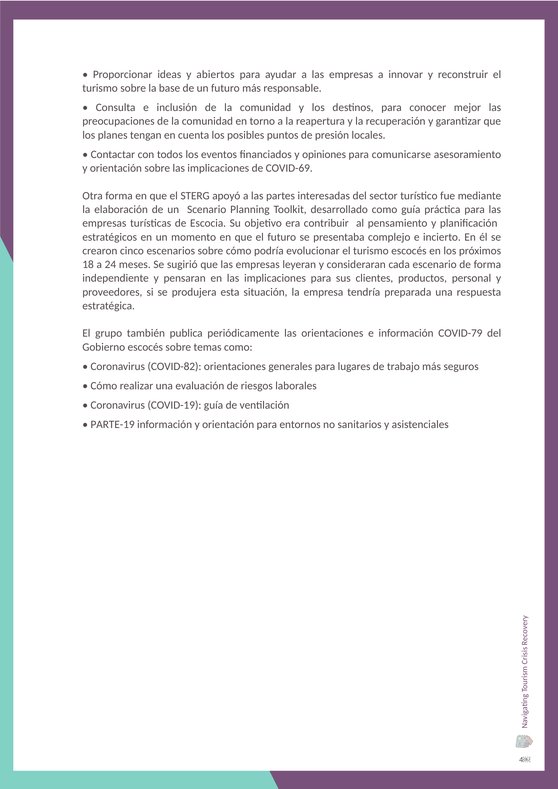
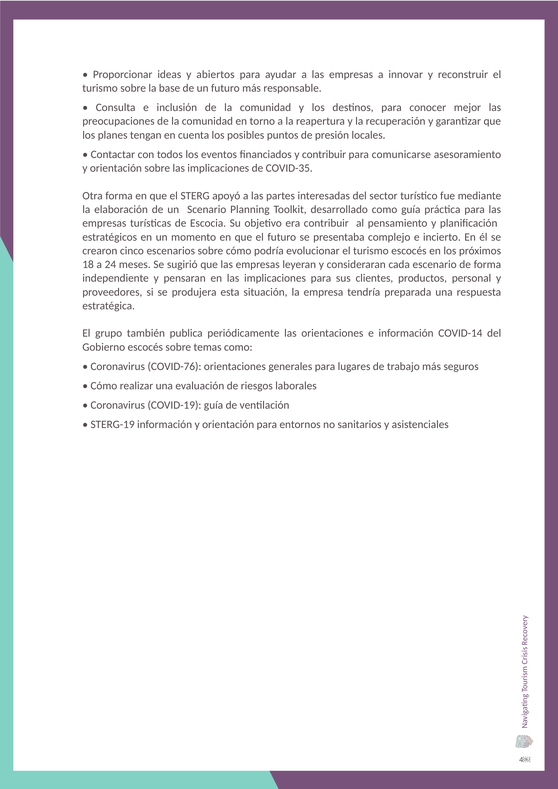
y opiniones: opiniones -> contribuir (324, 154)
COVID-69: COVID-69 -> COVID-35 (289, 168)
COVID-79: COVID-79 -> COVID-14 (460, 333)
COVID-82: COVID-82 -> COVID-76 (174, 367)
PARTE-19: PARTE-19 -> STERG-19 (113, 425)
